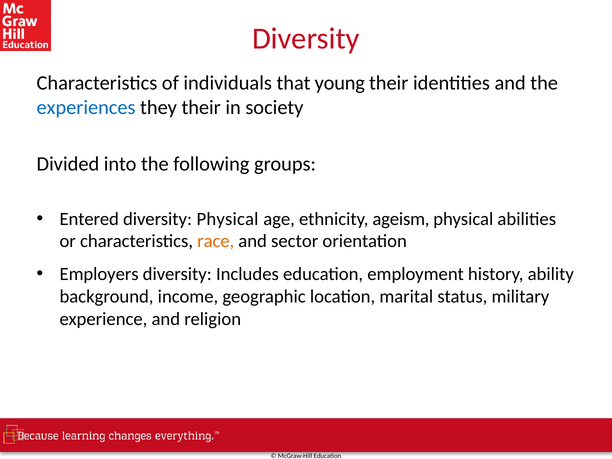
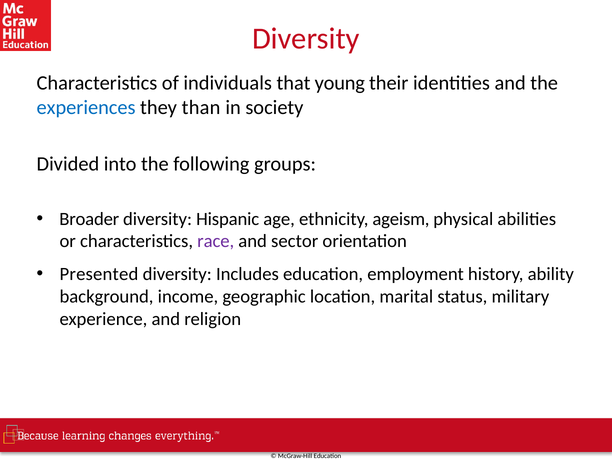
they their: their -> than (201, 107)
Entered: Entered -> Broader (89, 219)
diversity Physical: Physical -> Hispanic (228, 219)
race colour: orange -> purple (216, 241)
Employers: Employers -> Presented (99, 274)
